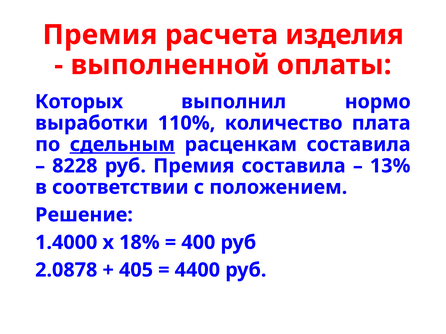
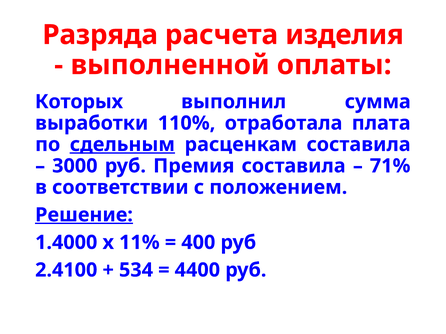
Премия: Премия -> Разряда (100, 35)
нормо: нормо -> сумма (378, 102)
количество: количество -> отработала (284, 123)
8228: 8228 -> 3000 (75, 166)
13%: 13% -> 71% (390, 166)
Решение underline: none -> present (84, 215)
18%: 18% -> 11% (139, 243)
2.0878: 2.0878 -> 2.4100 (66, 270)
405: 405 -> 534 (136, 270)
